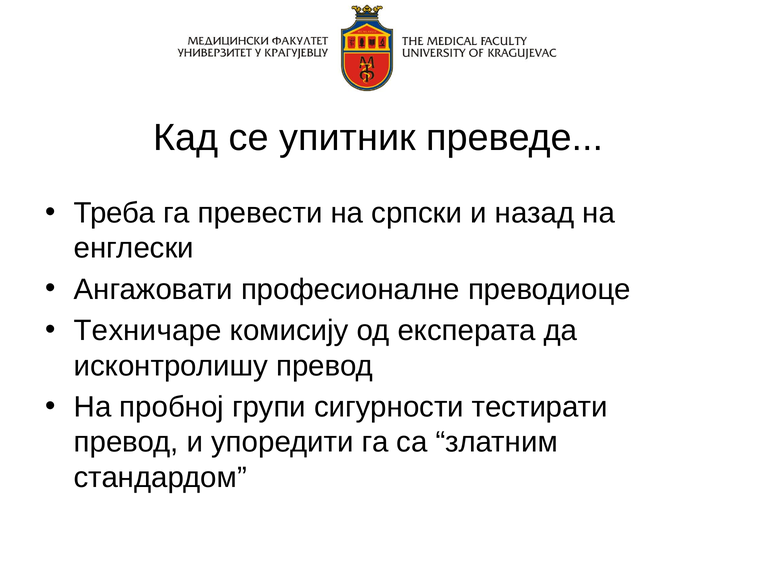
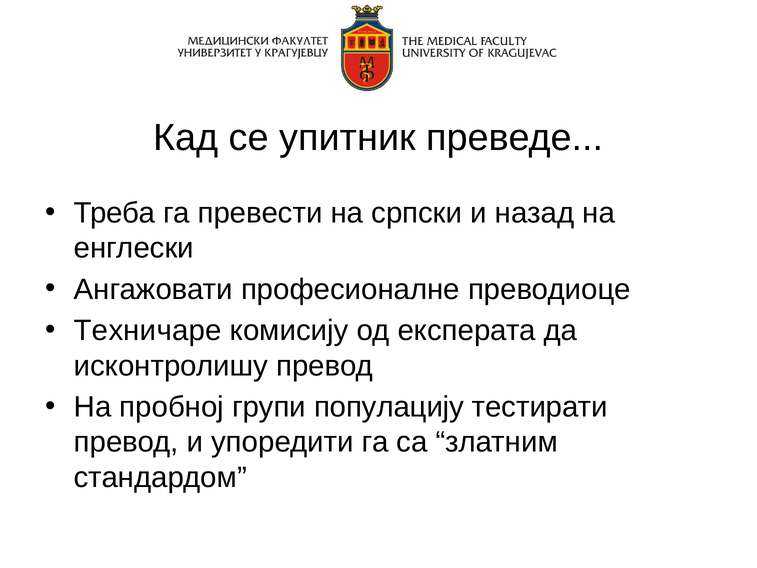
сигурности: сигурности -> популацију (389, 407)
